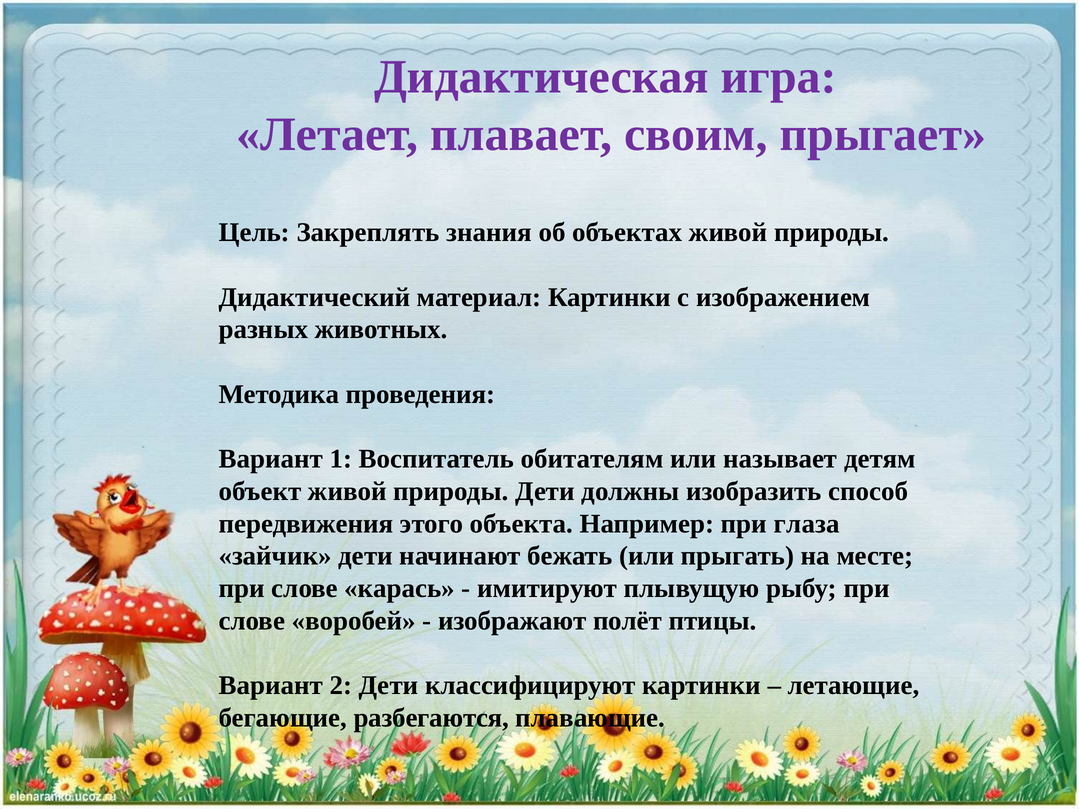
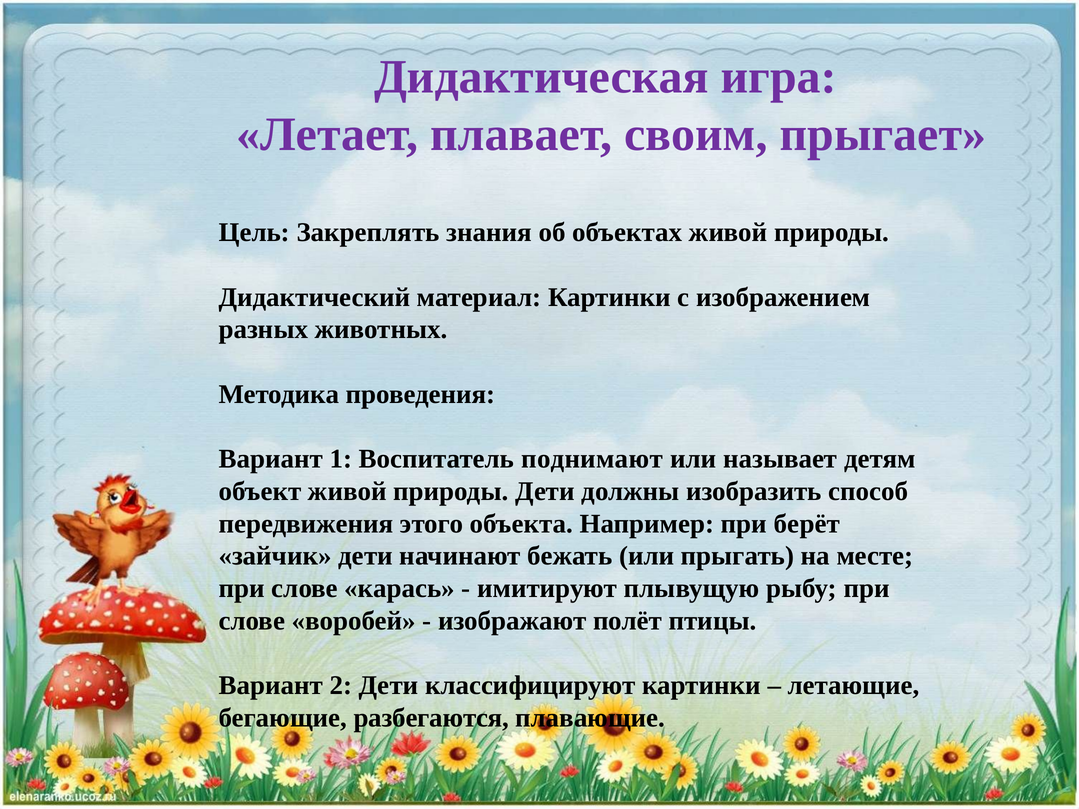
обитателям: обитателям -> поднимают (592, 459)
глаза: глаза -> берёт (807, 524)
